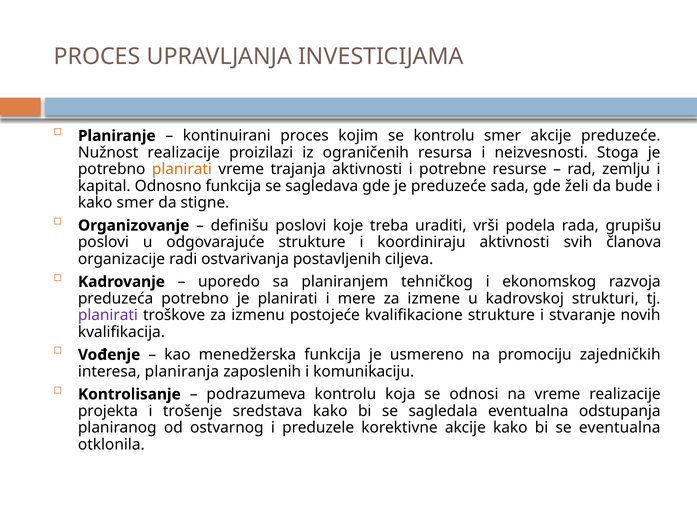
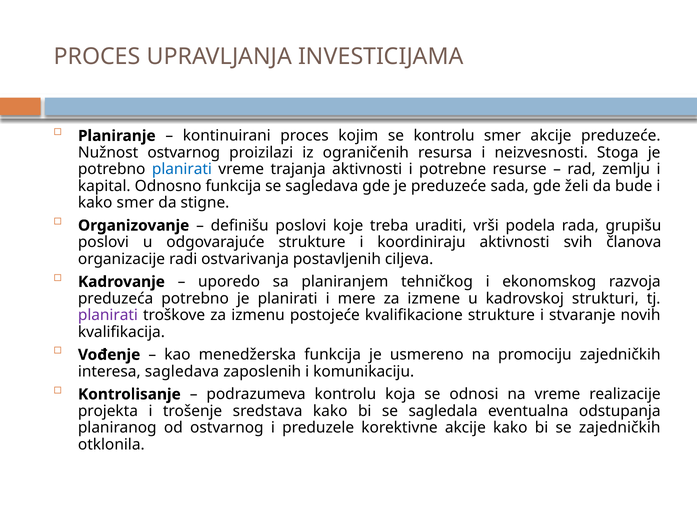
Nužnost realizacije: realizacije -> ostvarnog (184, 152)
planirati colour: orange -> blue (182, 169)
interesa planiranja: planiranja -> sagledava (182, 371)
se eventualna: eventualna -> zajedničkih (620, 428)
